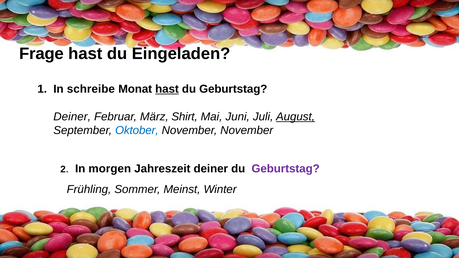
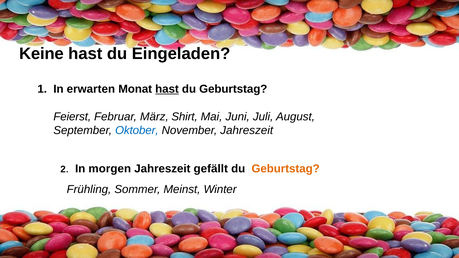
Frage: Frage -> Keine (41, 54)
schreibe: schreibe -> erwarten (91, 89)
Deiner: Deiner -> Feierst (72, 117)
August underline: present -> none (295, 117)
November November: November -> Jahreszeit (247, 130)
Jahreszeit deiner: deiner -> gefällt (211, 169)
Geburtstag colour: purple -> orange (286, 169)
